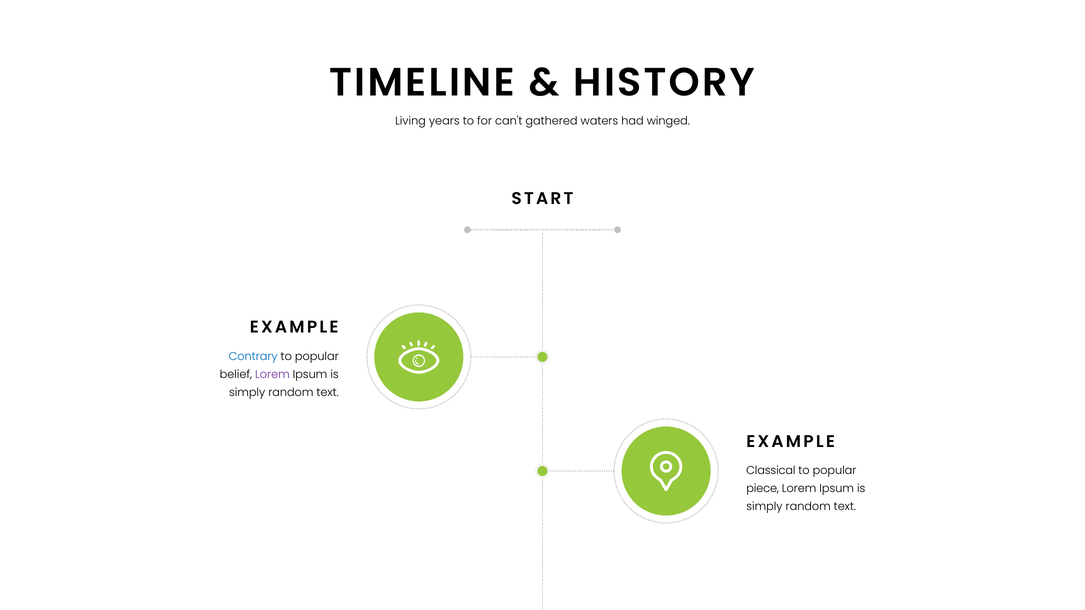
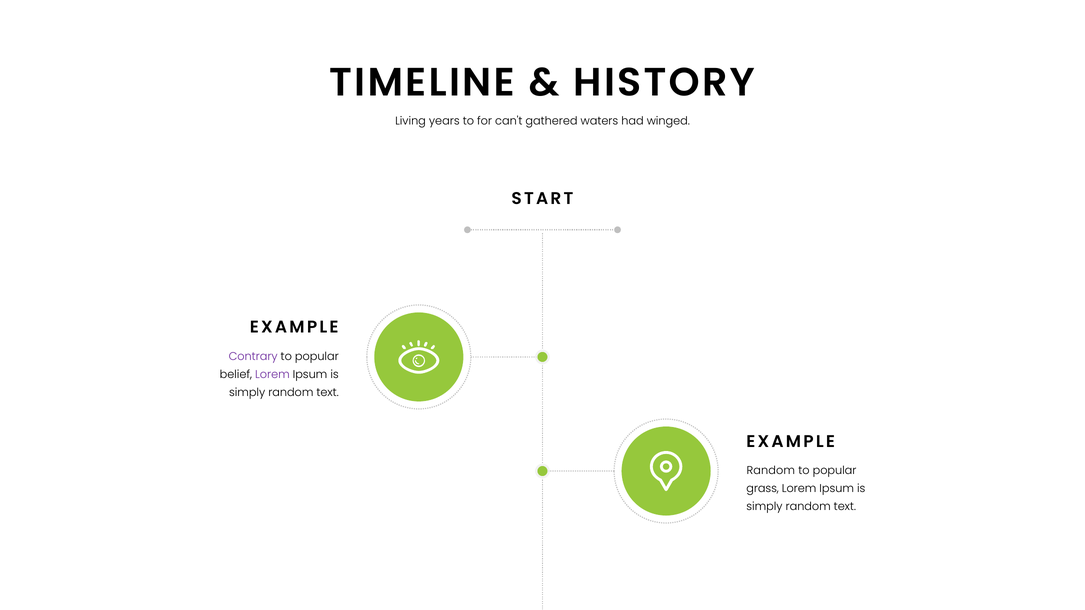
Contrary colour: blue -> purple (253, 357)
Classical: Classical -> Random (771, 471)
piece: piece -> grass (763, 489)
